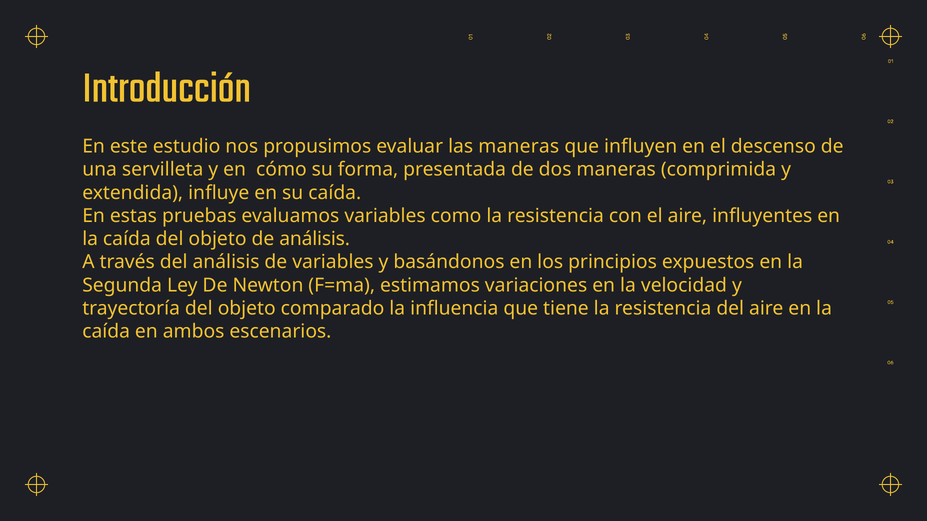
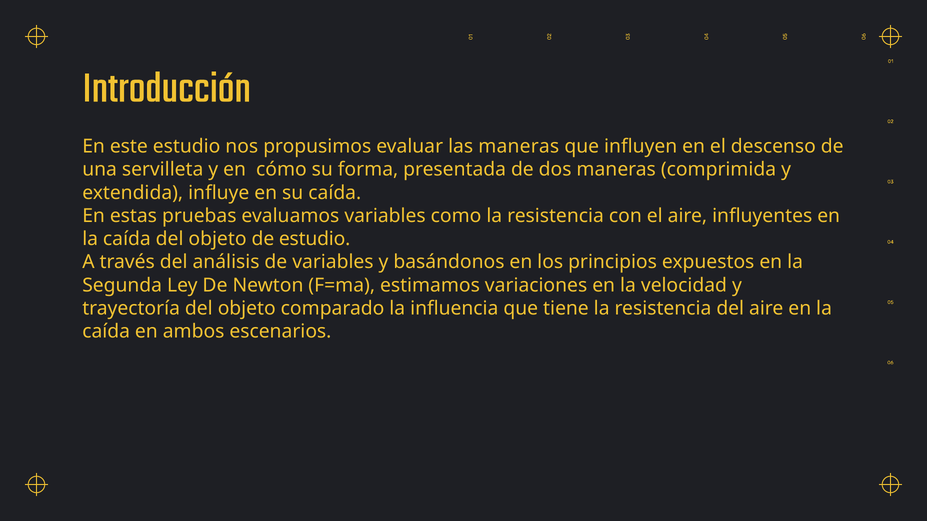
de análisis: análisis -> estudio (315, 239)
